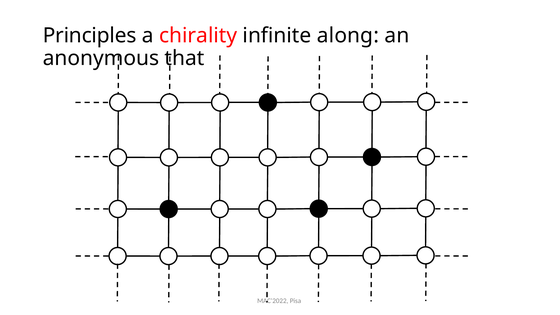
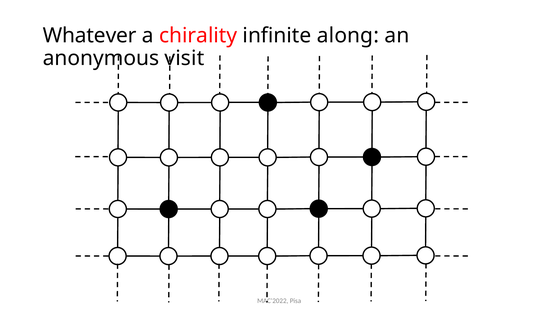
Principles: Principles -> Whatever (90, 36)
that: that -> visit (184, 58)
